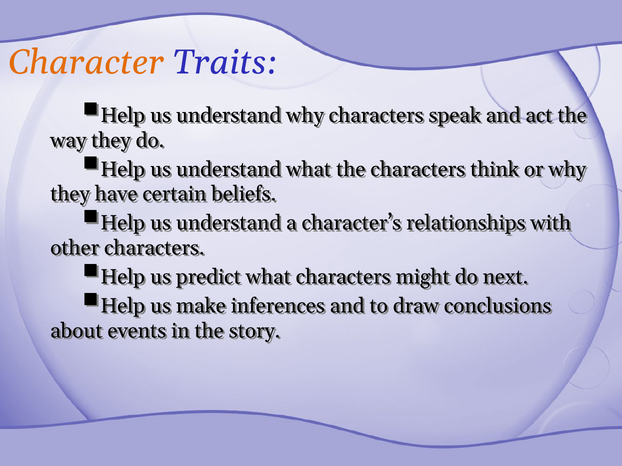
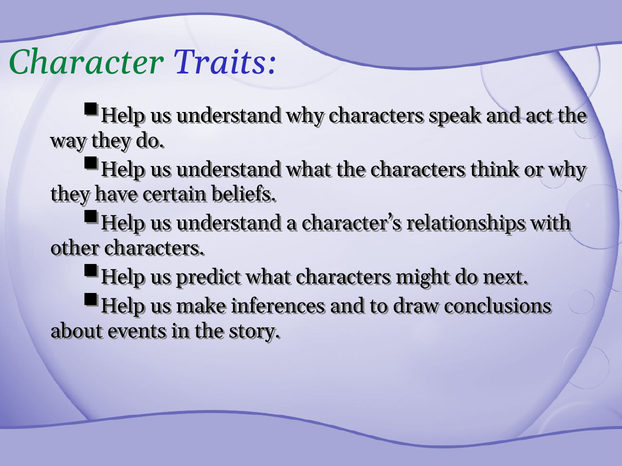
Character colour: orange -> green (86, 63)
